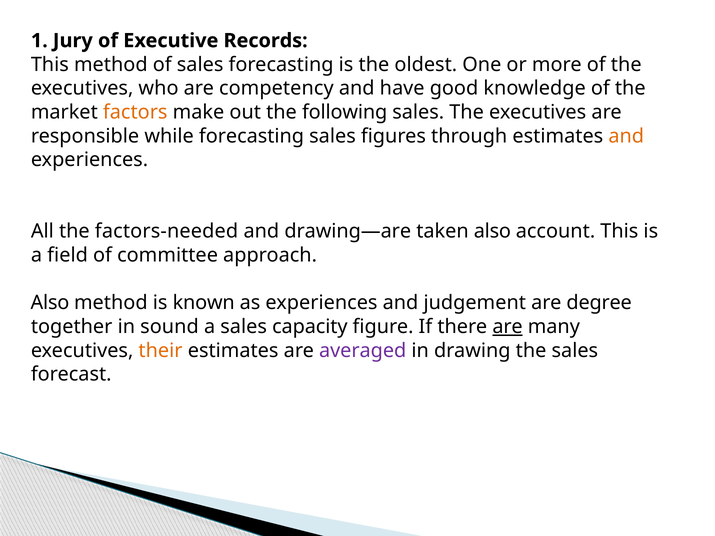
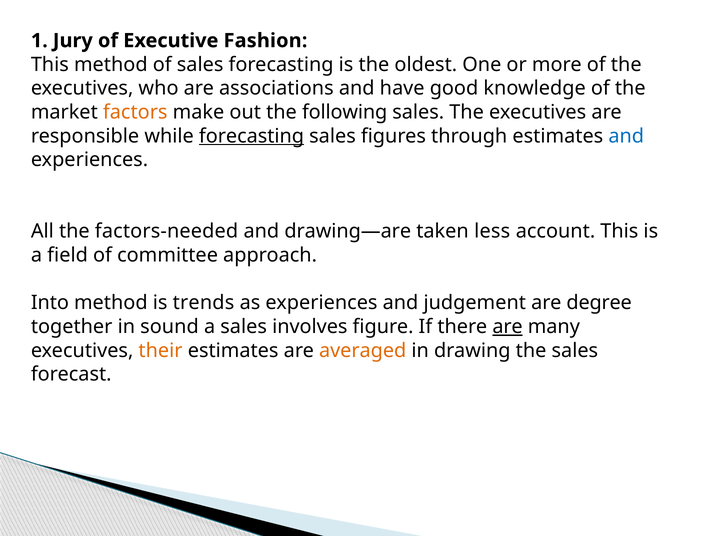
Records: Records -> Fashion (265, 41)
competency: competency -> associations (276, 88)
forecasting underline: none -> present (252, 136)
and colour: orange -> blue (626, 136)
taken also: also -> less (492, 231)
Also: Also -> Into (50, 303)
known: known -> trends (204, 303)
capacity: capacity -> involves (310, 327)
averaged colour: purple -> orange (363, 351)
